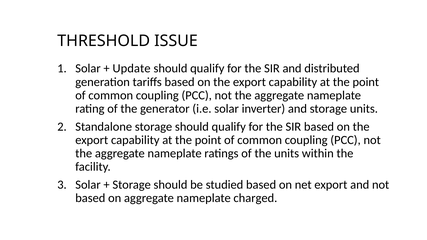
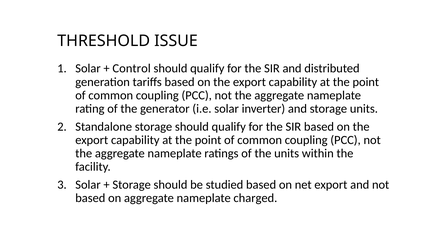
Update: Update -> Control (132, 69)
